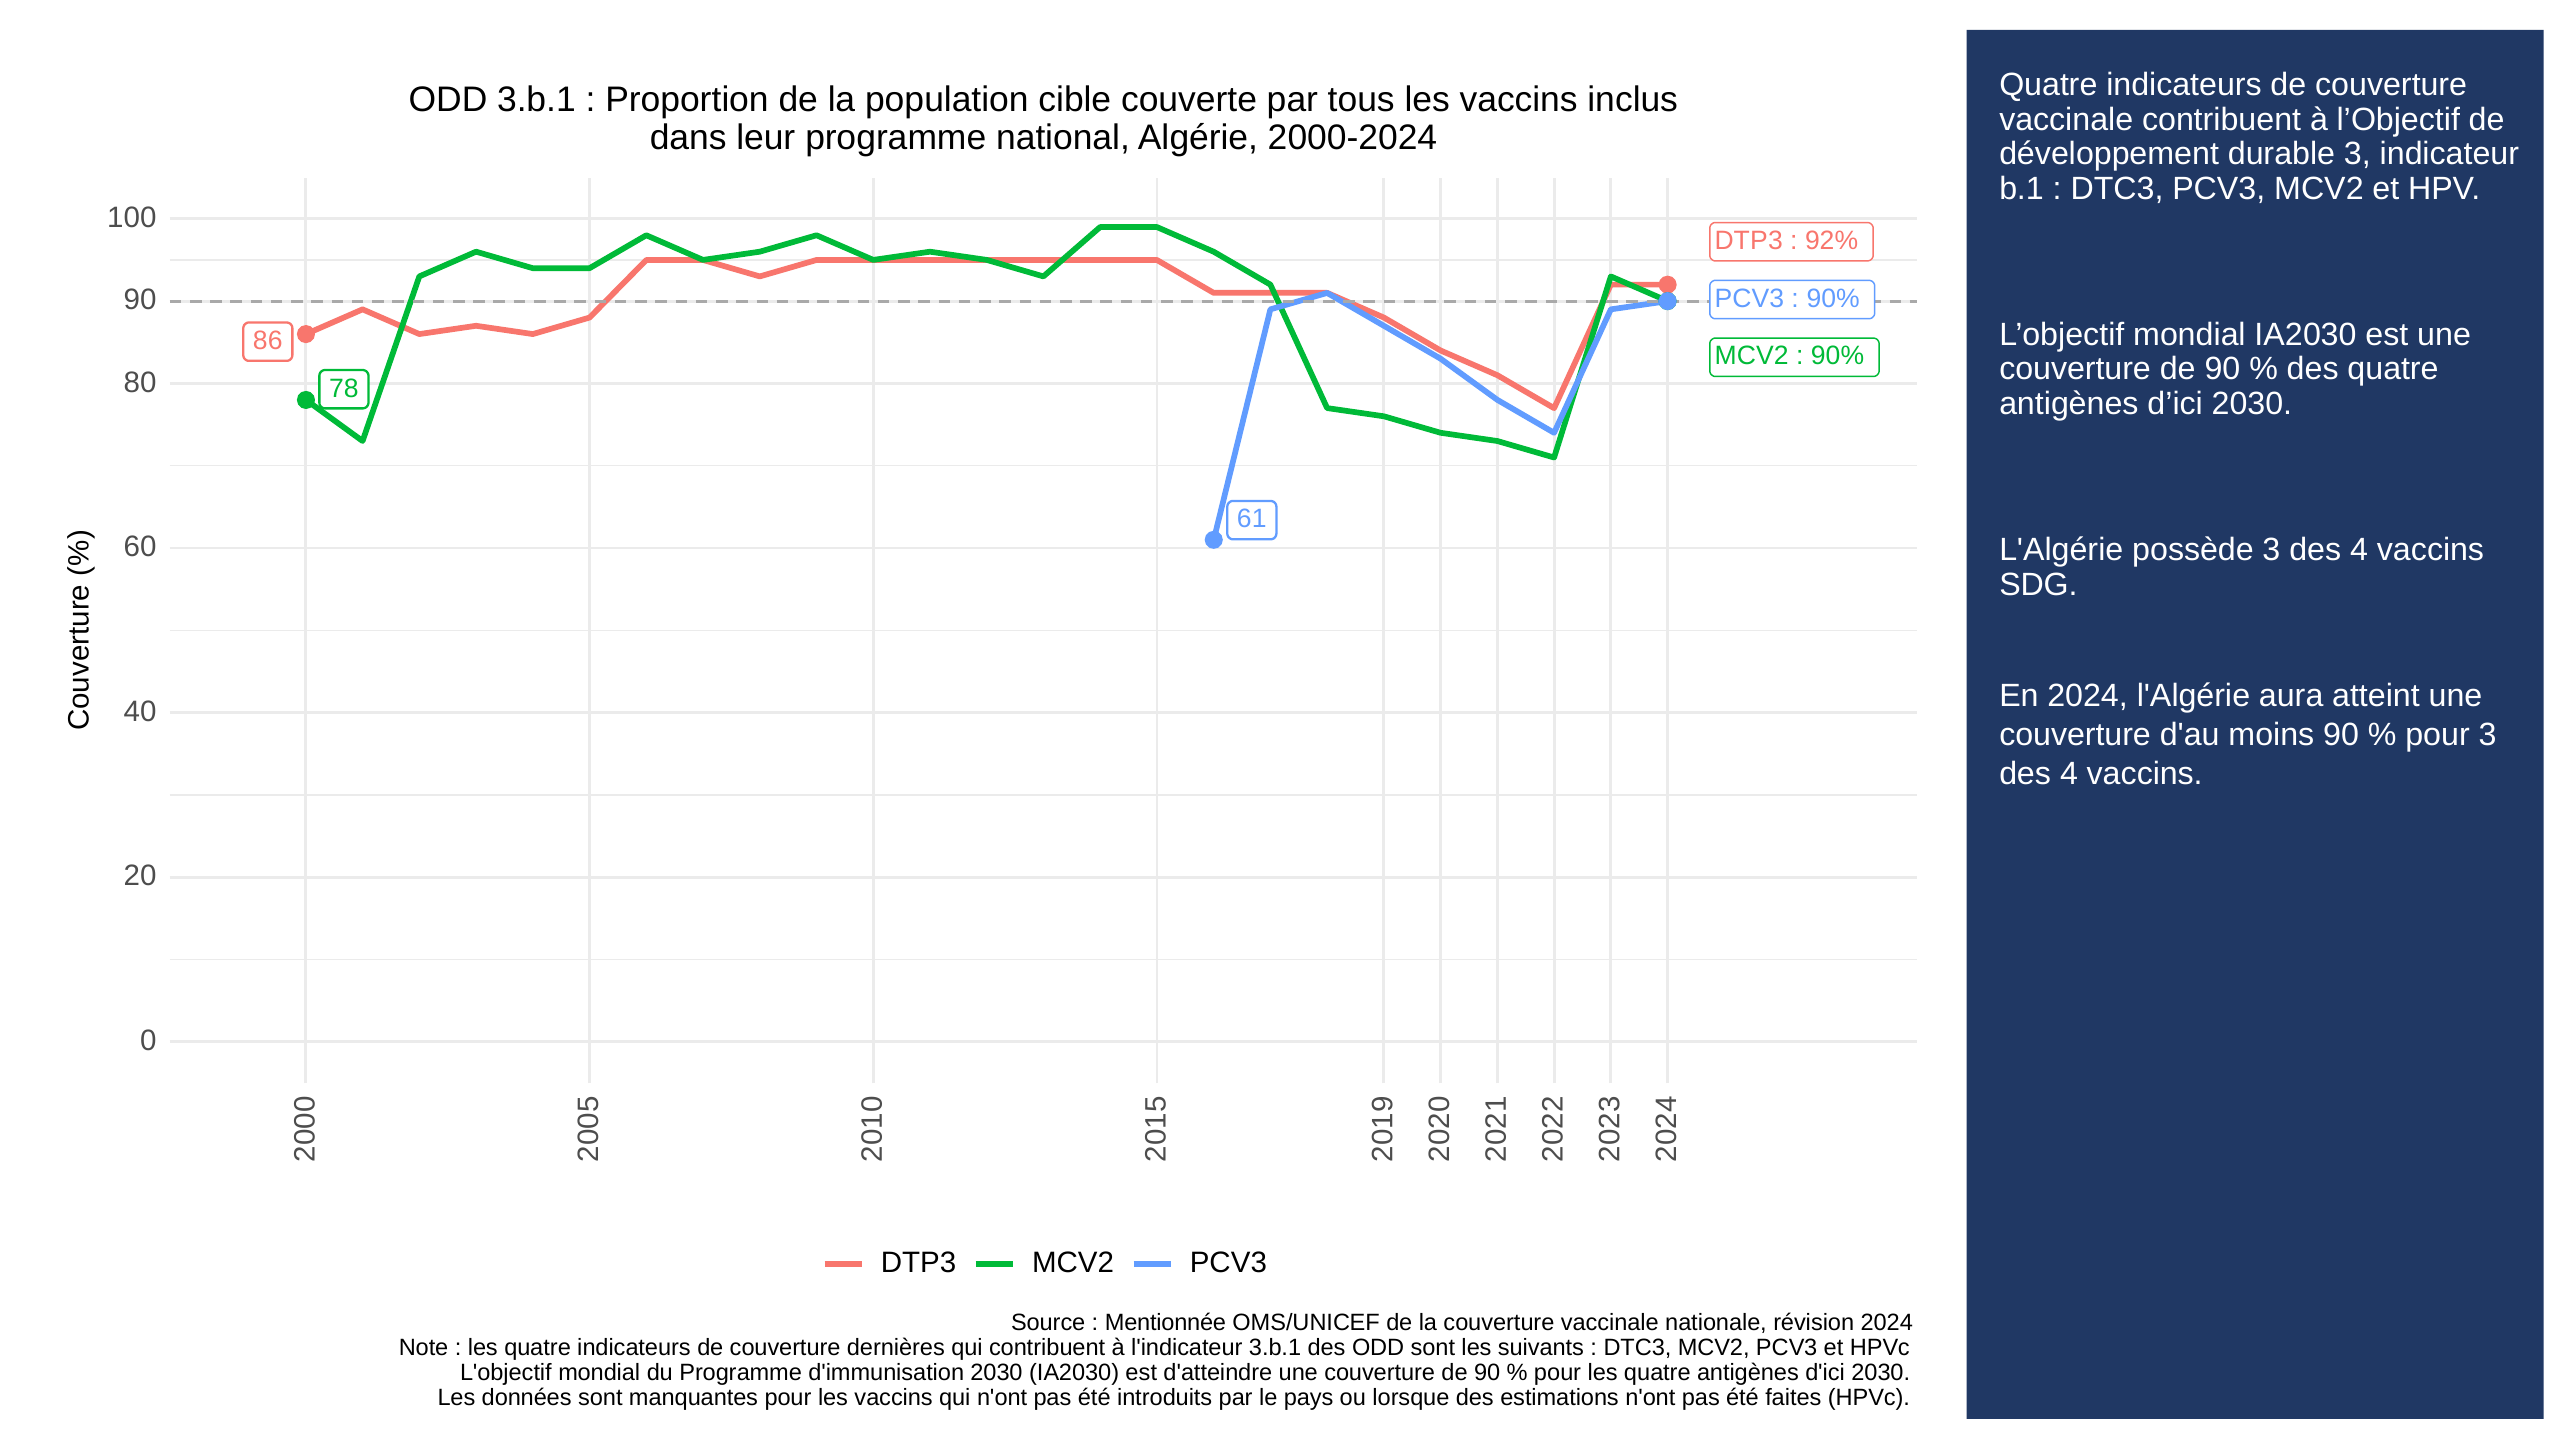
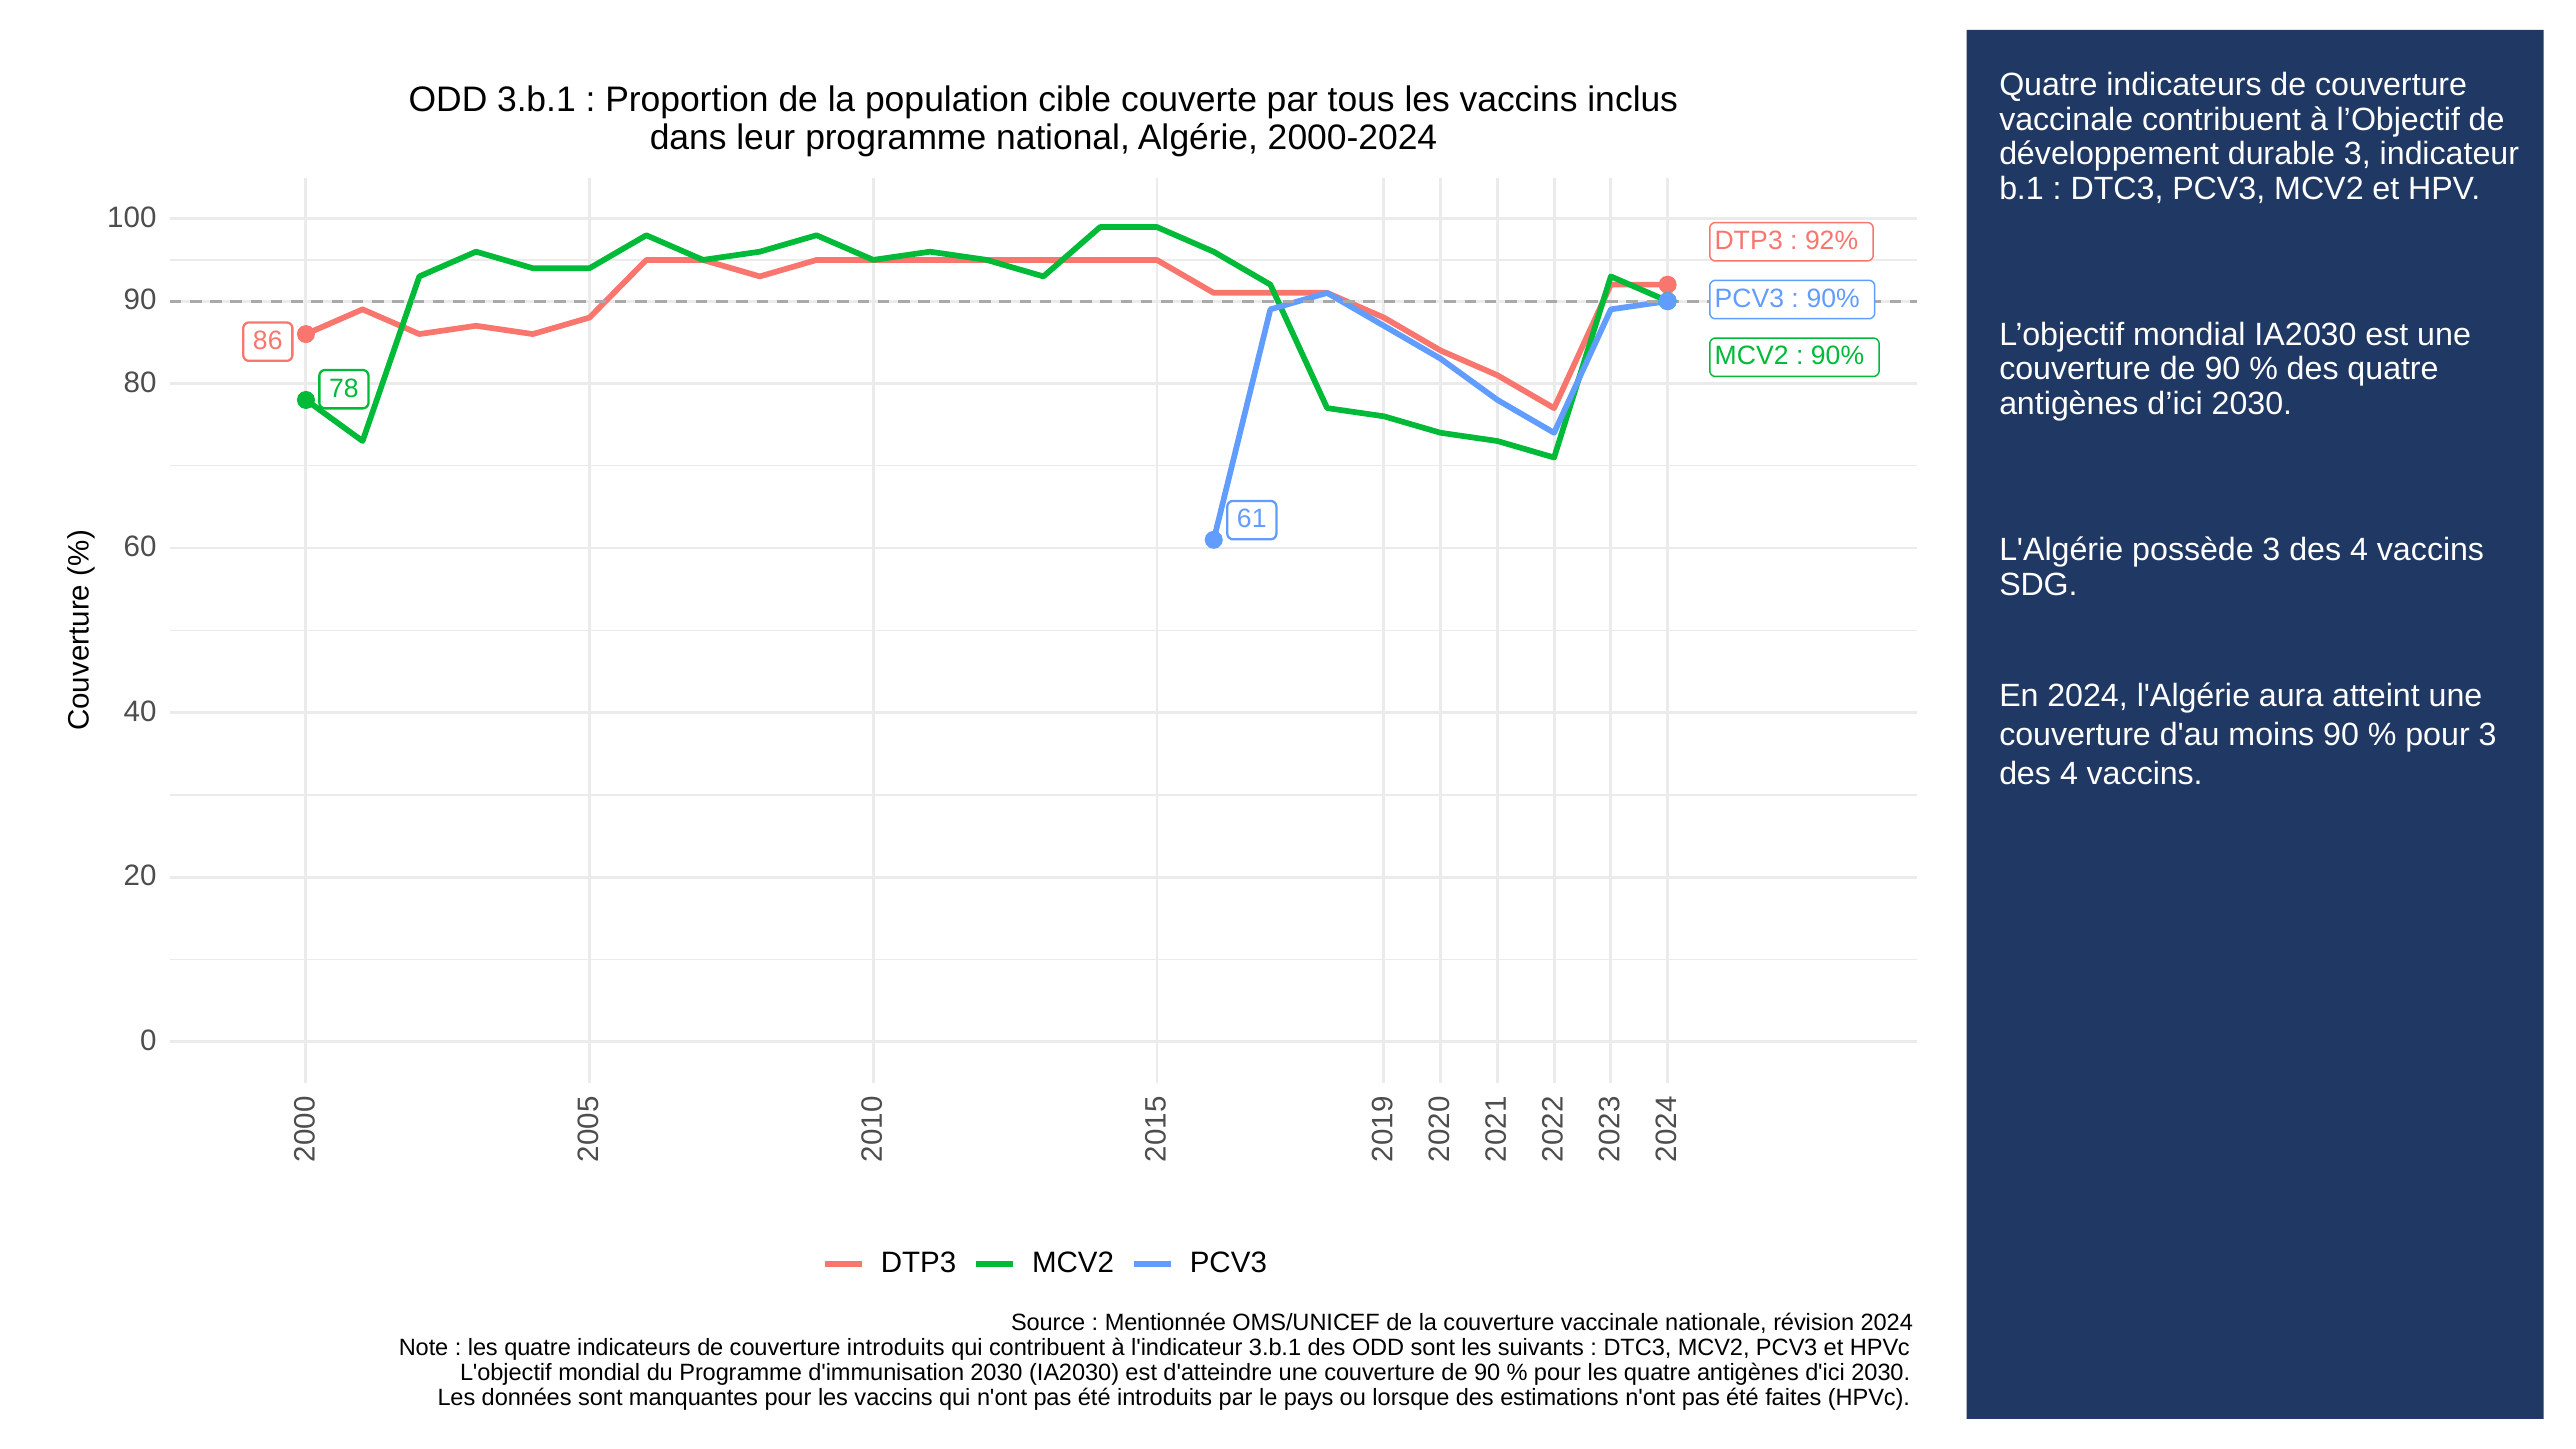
couverture dernières: dernières -> introduits (896, 1347)
